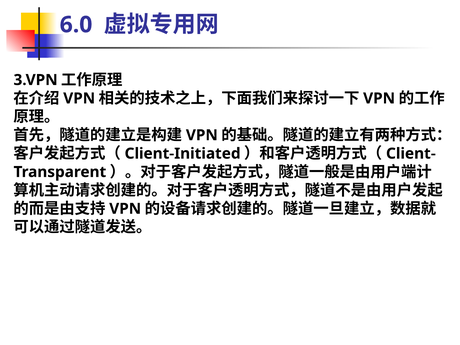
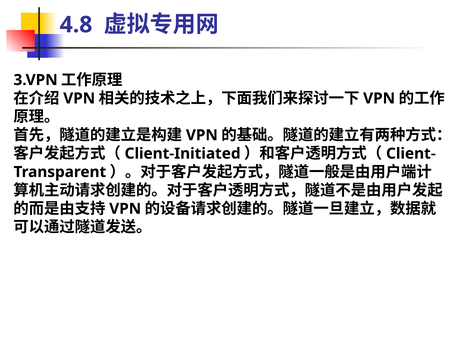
6.0: 6.0 -> 4.8 (76, 25)
